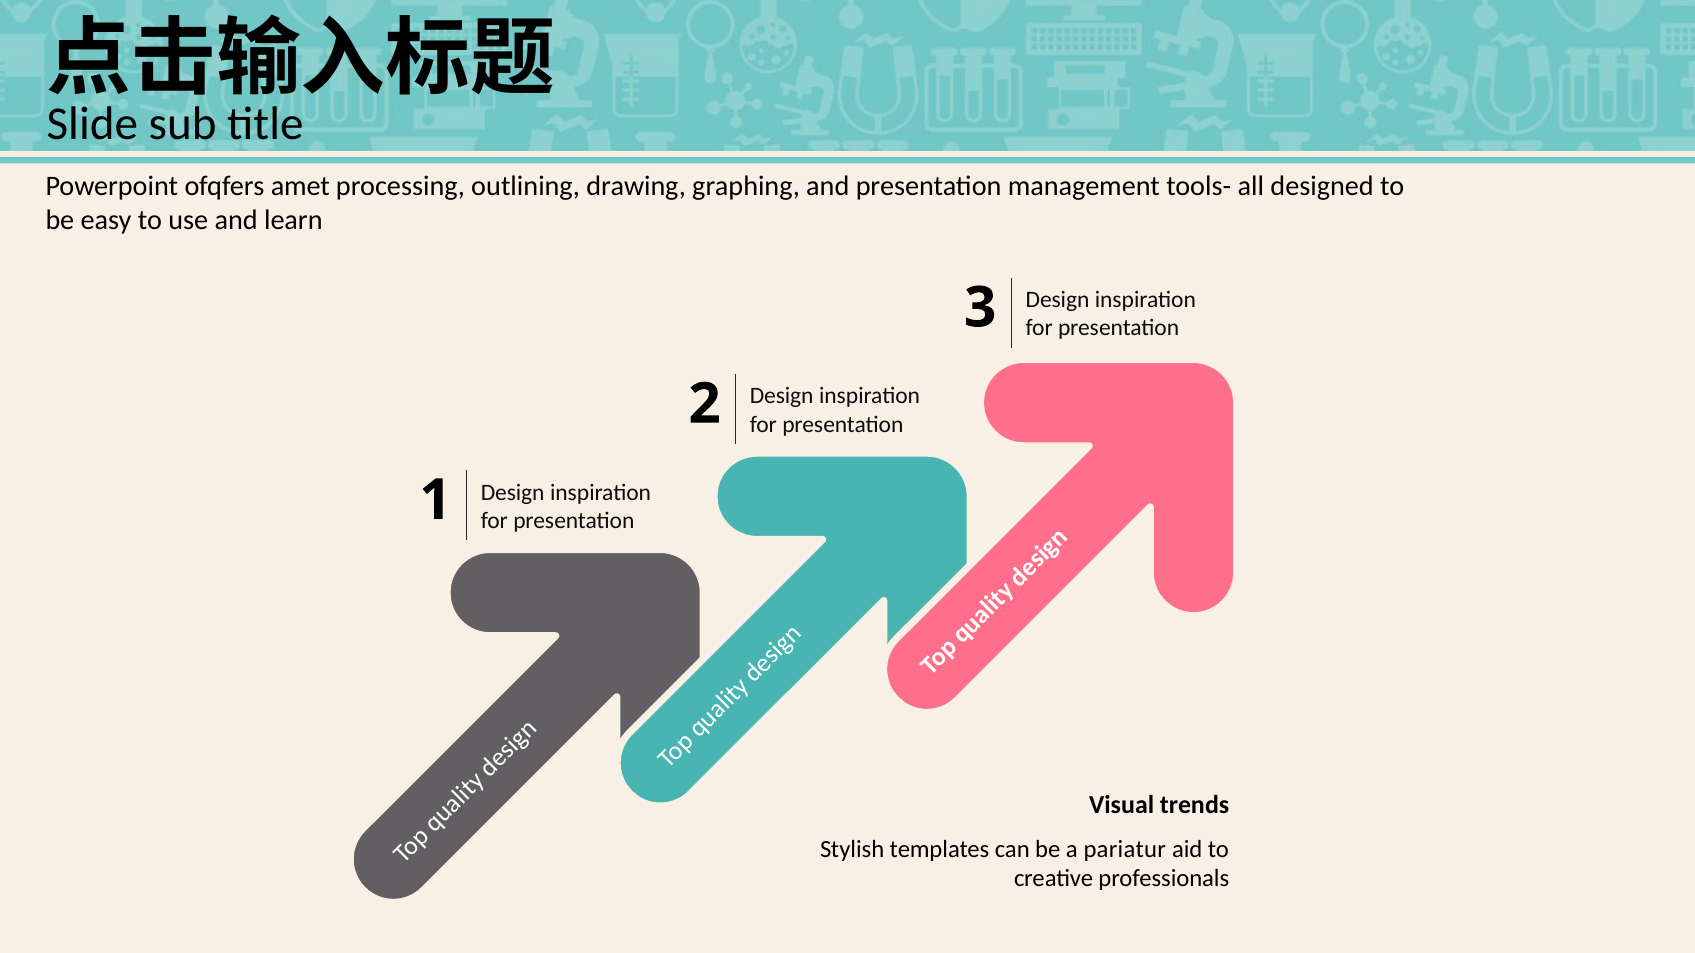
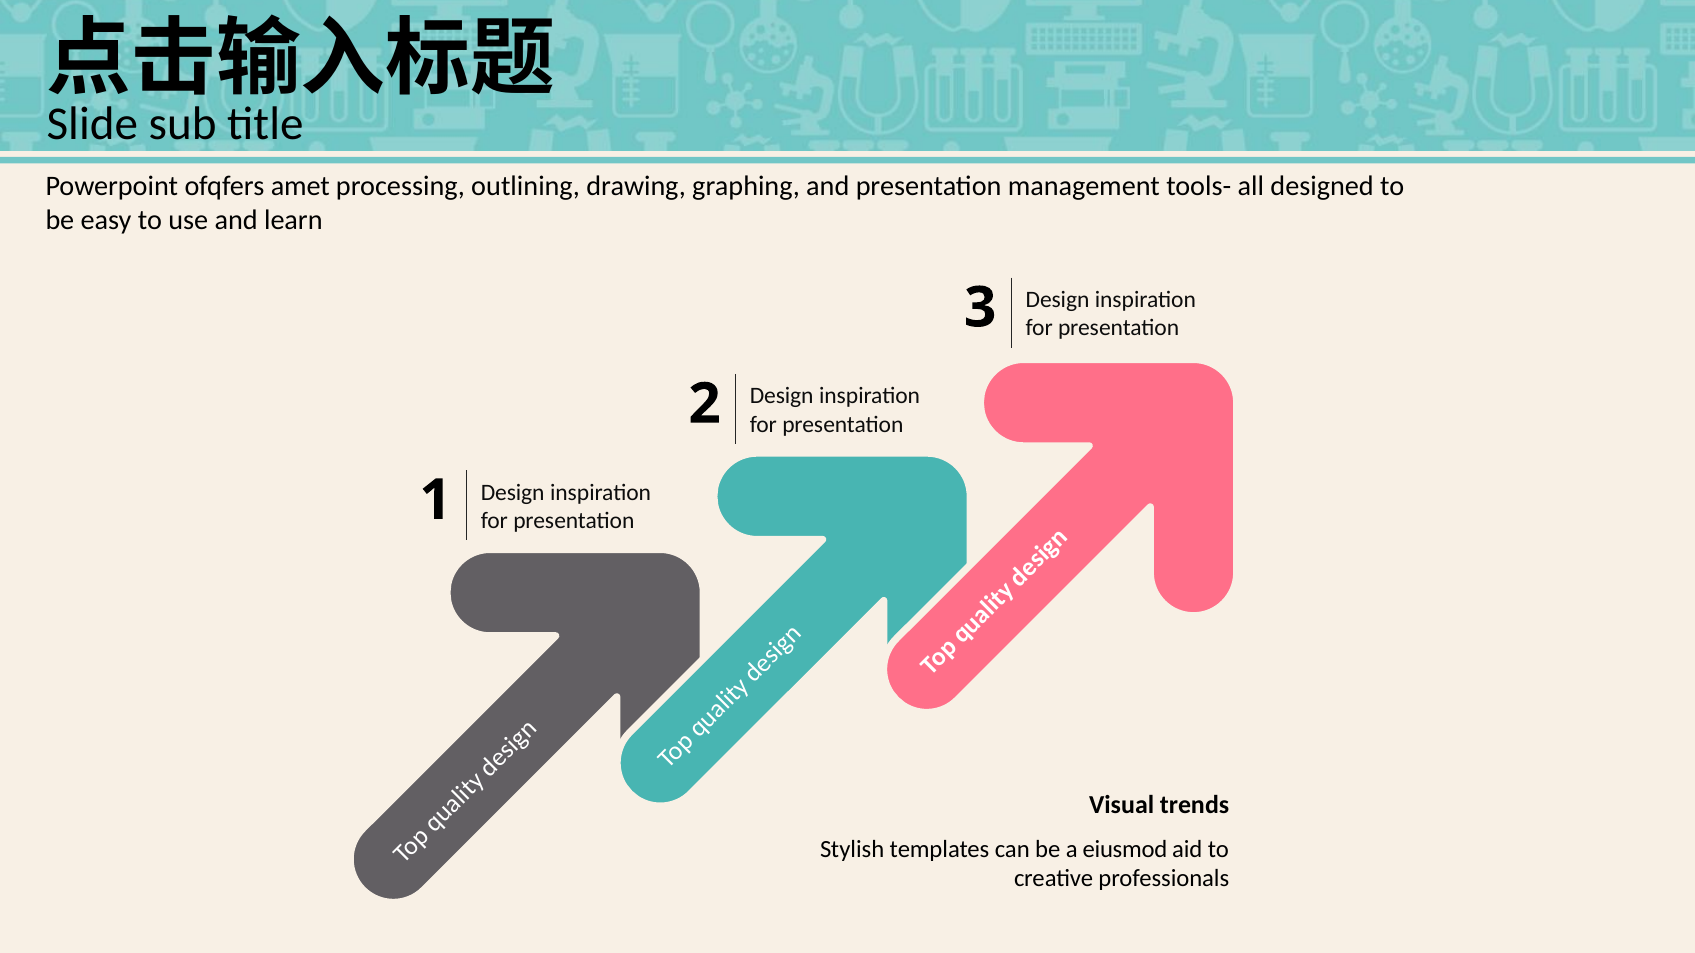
pariatur: pariatur -> eiusmod (1125, 849)
